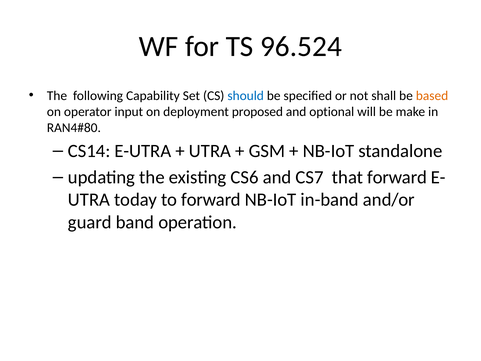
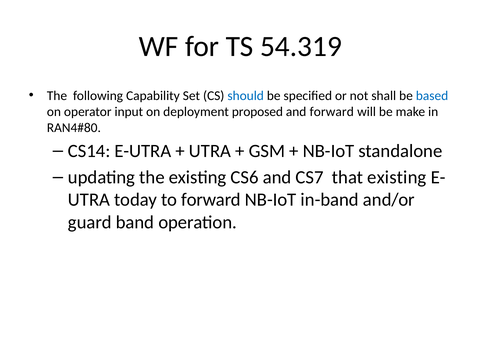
96.524: 96.524 -> 54.319 (301, 47)
based colour: orange -> blue (432, 96)
and optional: optional -> forward (332, 112)
that forward: forward -> existing (397, 177)
